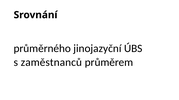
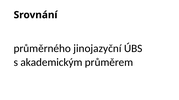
zaměstnanců: zaměstnanců -> akademickým (51, 63)
